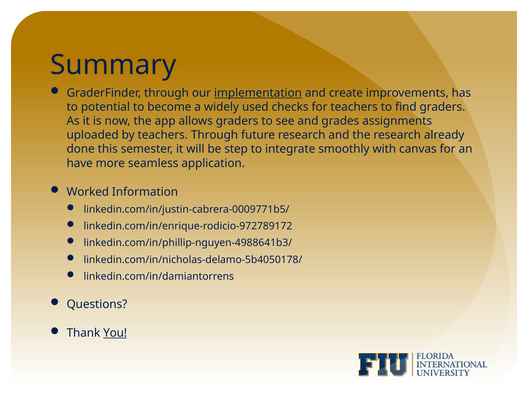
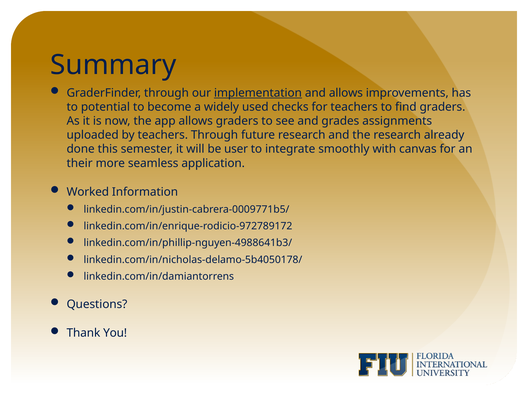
and create: create -> allows (346, 93)
step: step -> user (236, 149)
have: have -> their (80, 163)
You underline: present -> none (115, 333)
